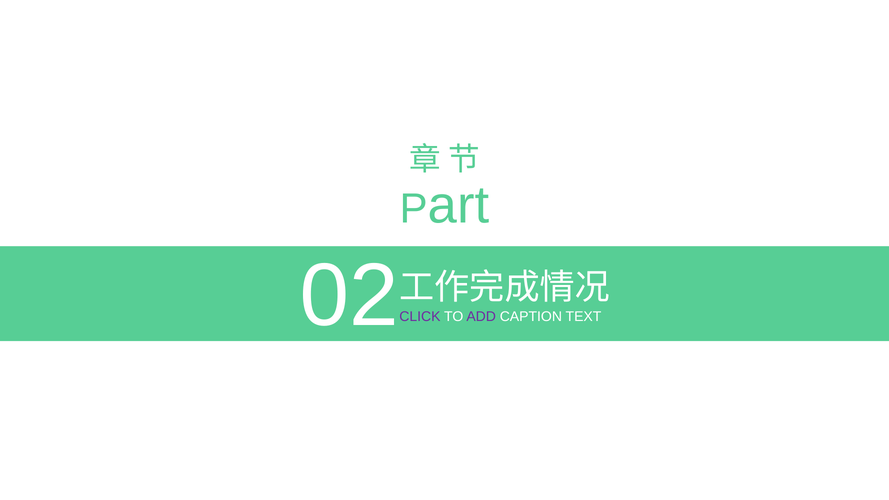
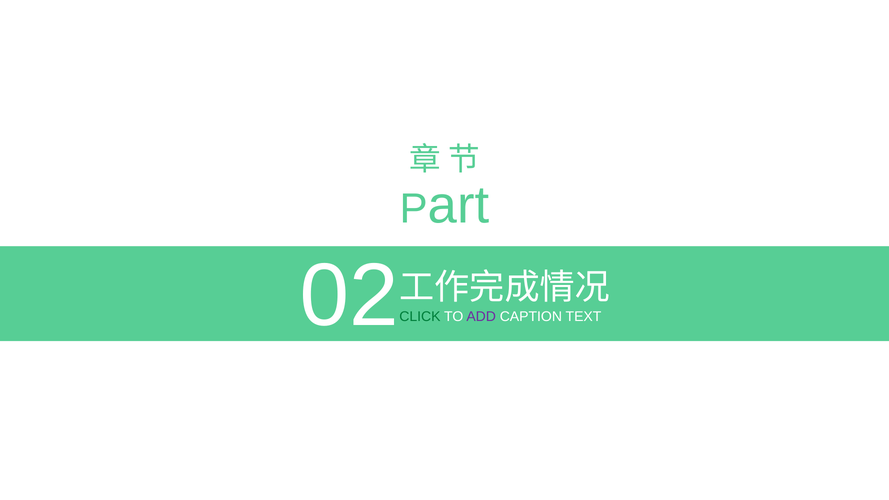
CLICK colour: purple -> green (420, 316)
